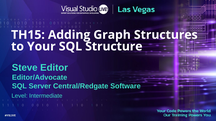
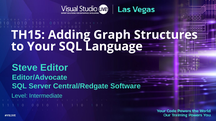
Structure: Structure -> Language (114, 47)
